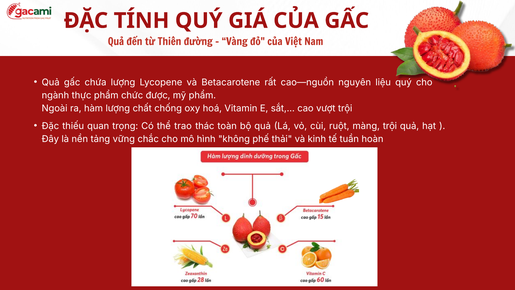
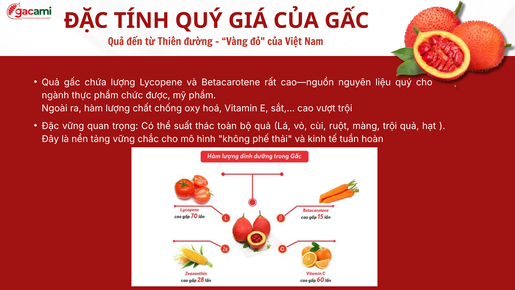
Đặc thiếu: thiếu -> vững (73, 126)
trao: trao -> suất (183, 126)
